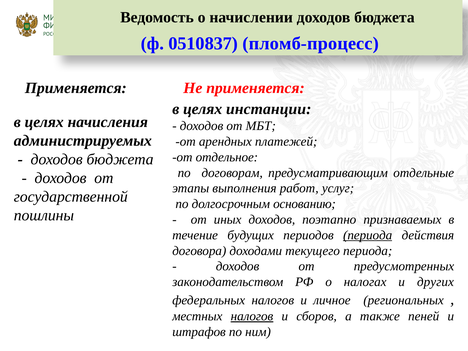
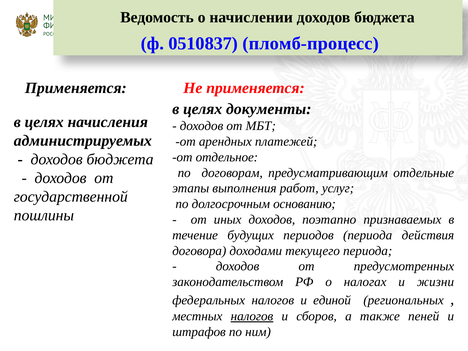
инстанции: инстанции -> документы (269, 109)
периода underline: present -> none (368, 235)
других: других -> жизни (435, 282)
личное: личное -> единой (332, 300)
